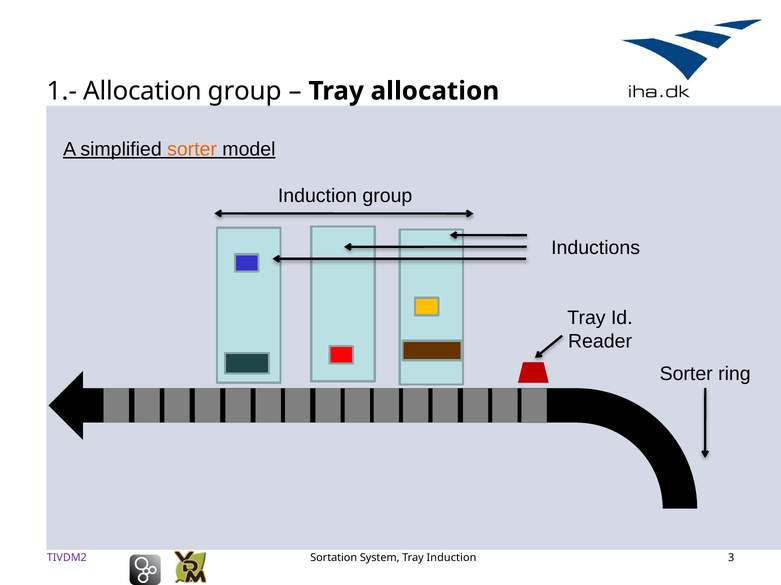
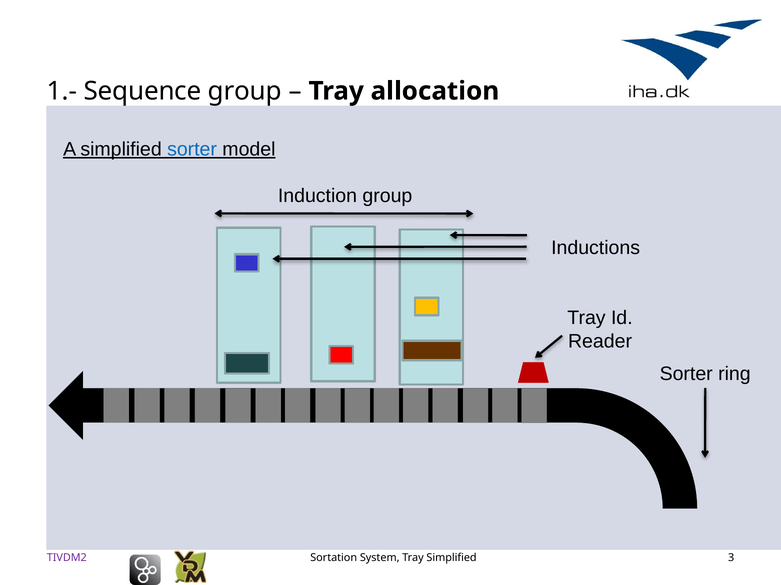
1.- Allocation: Allocation -> Sequence (143, 91)
sorter colour: orange -> blue (192, 149)
Tray Induction: Induction -> Simplified (452, 558)
